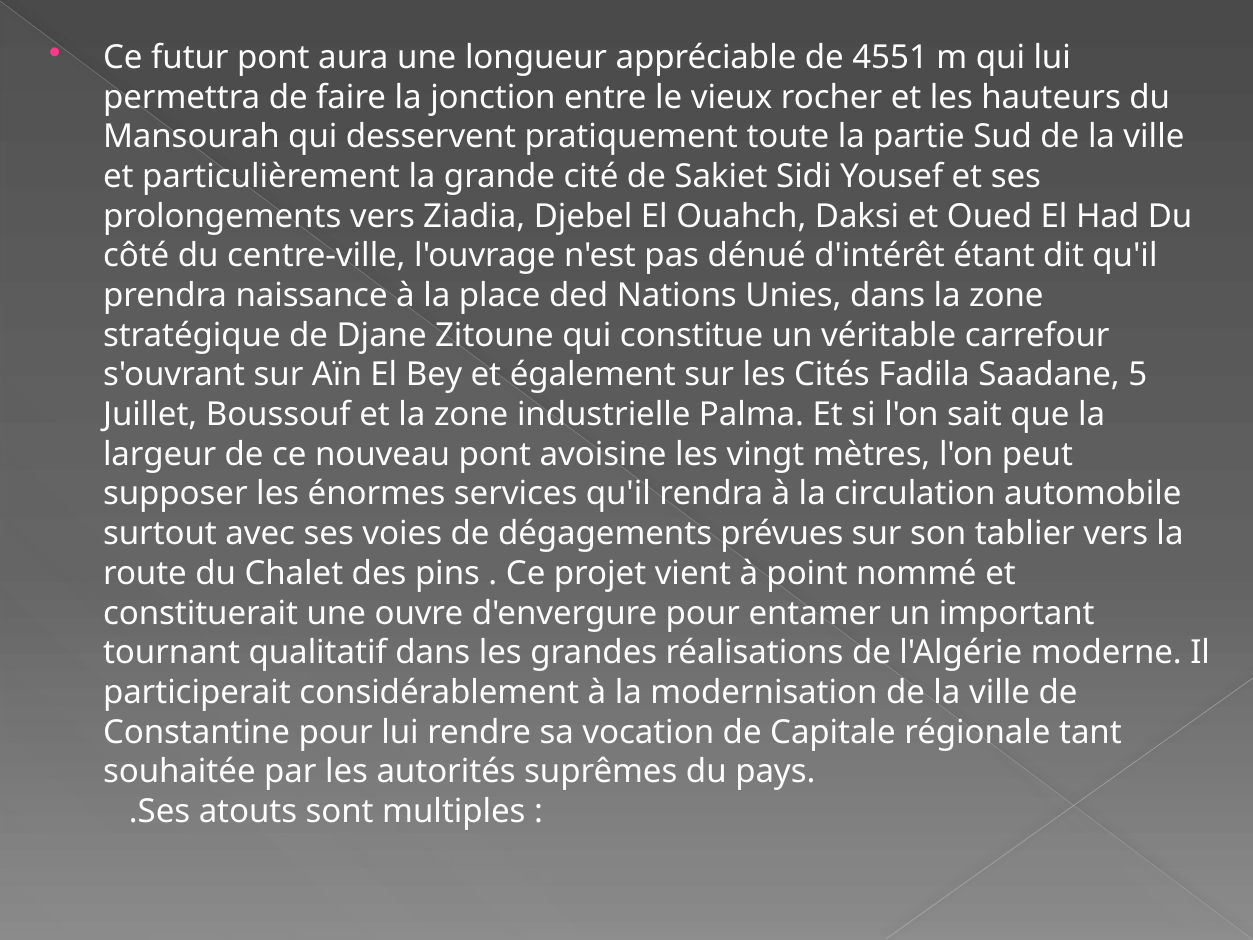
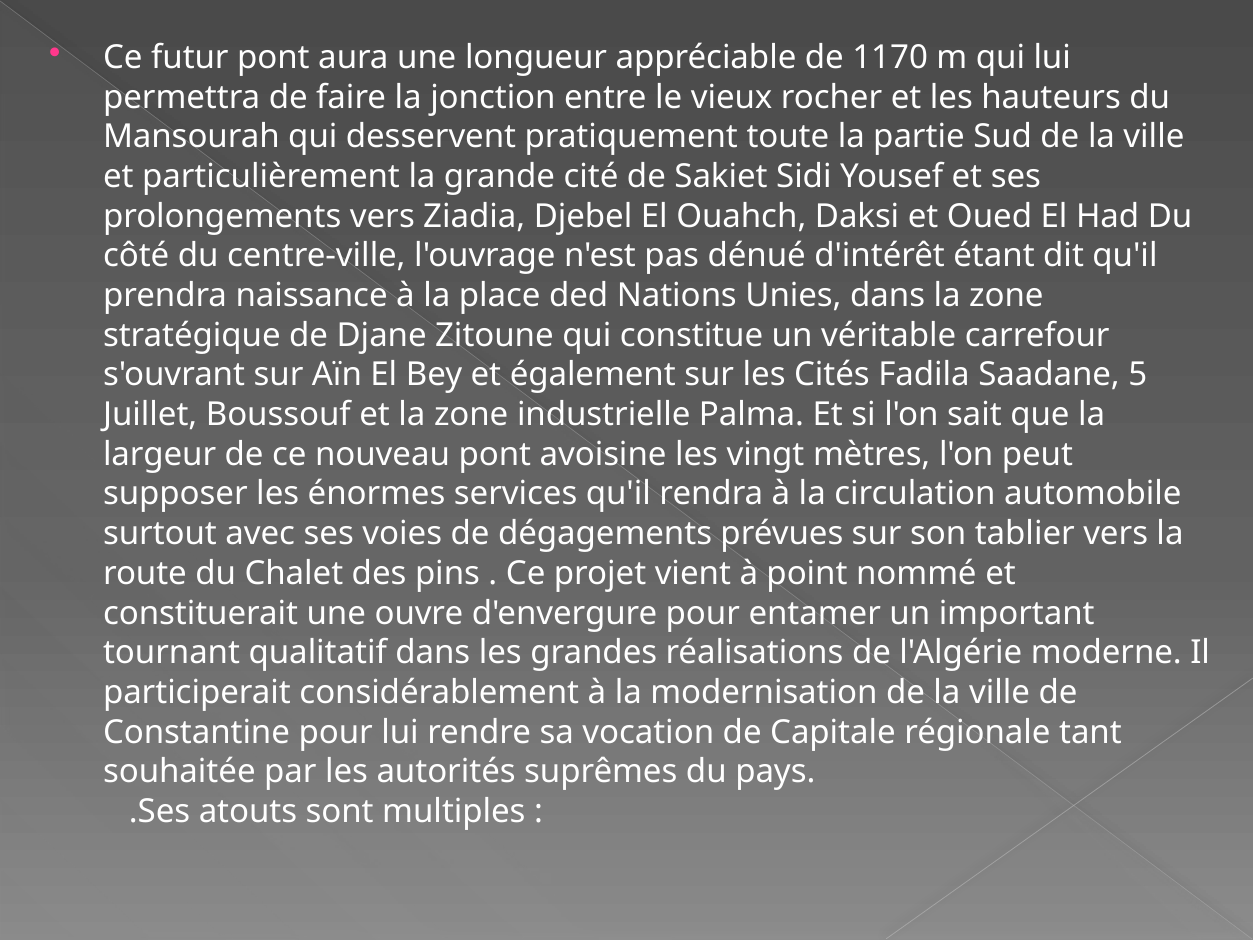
4551: 4551 -> 1170 (890, 58)
